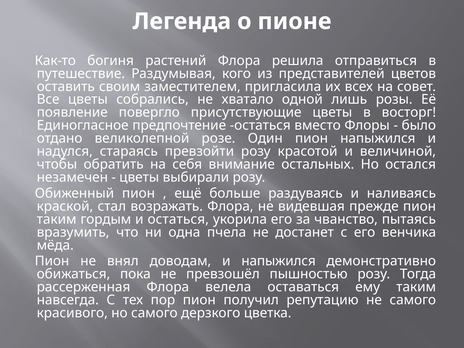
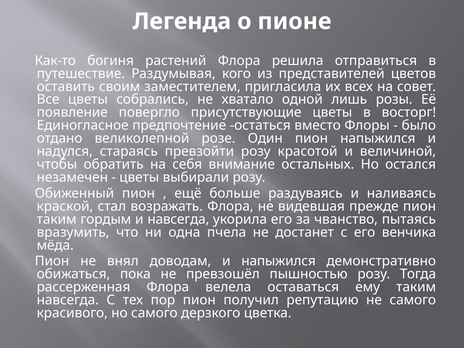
и остаться: остаться -> навсегда (178, 219)
